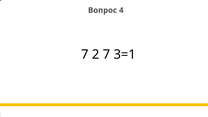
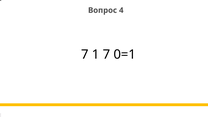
2: 2 -> 1 (96, 54)
3=1: 3=1 -> 0=1 (125, 54)
